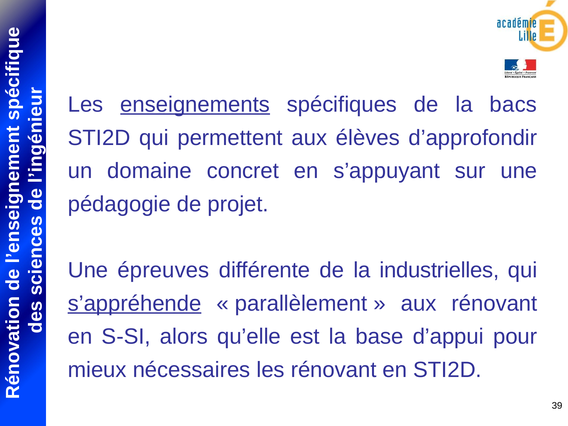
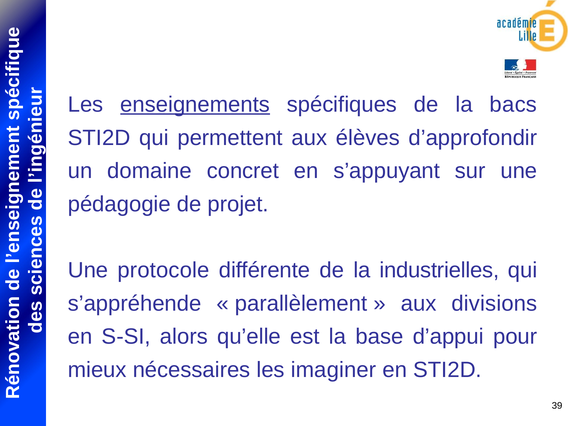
épreuves: épreuves -> protocole (163, 270)
s’appréhende underline: present -> none (135, 303)
aux rénovant: rénovant -> divisions (494, 303)
les rénovant: rénovant -> imaginer (334, 370)
